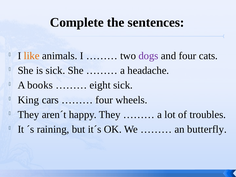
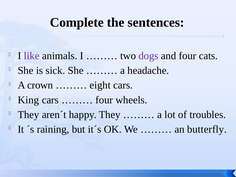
like colour: orange -> purple (32, 56)
books: books -> crown (40, 85)
eight sick: sick -> cars (123, 85)
